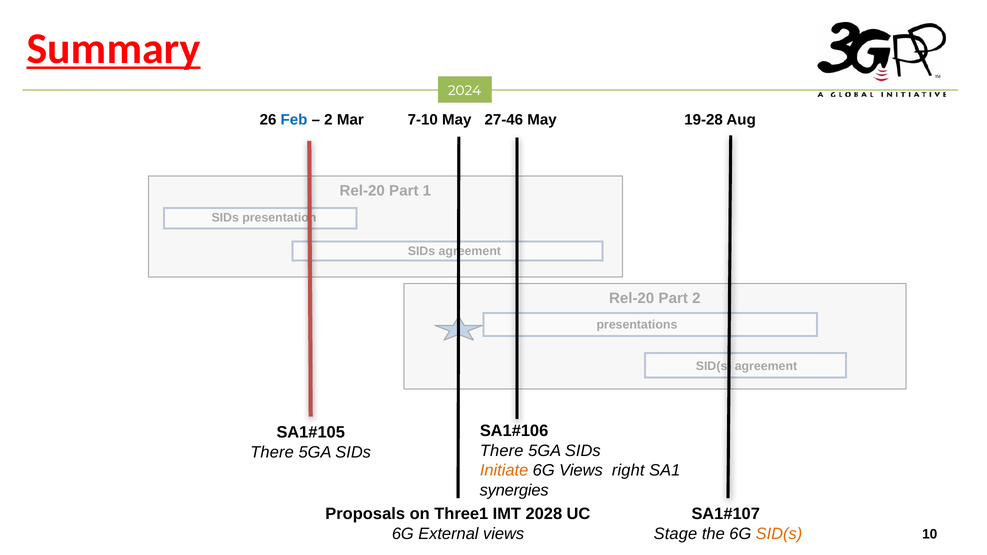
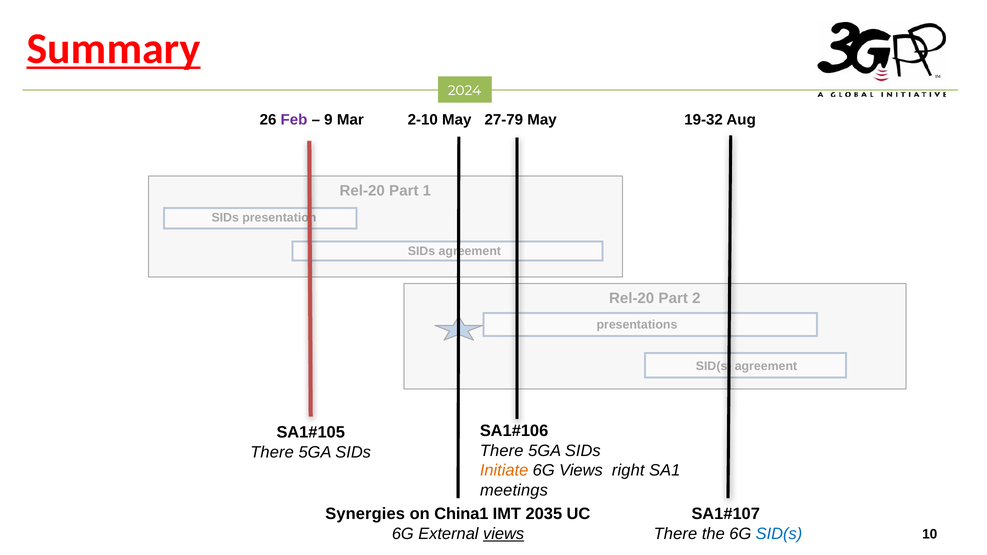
Feb colour: blue -> purple (294, 120)
2: 2 -> 9 (328, 120)
7-10: 7-10 -> 2-10 (423, 120)
27-46: 27-46 -> 27-79 (504, 120)
19-28: 19-28 -> 19-32 (704, 120)
synergies: synergies -> meetings (514, 490)
Proposals: Proposals -> Synergies (365, 514)
Three1: Three1 -> China1 (461, 514)
2028: 2028 -> 2035 (544, 514)
views underline: none -> present (504, 534)
Stage: Stage -> There (675, 534)
SID(s colour: orange -> blue (779, 534)
